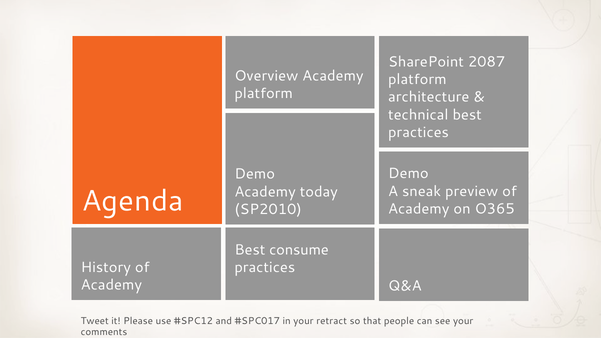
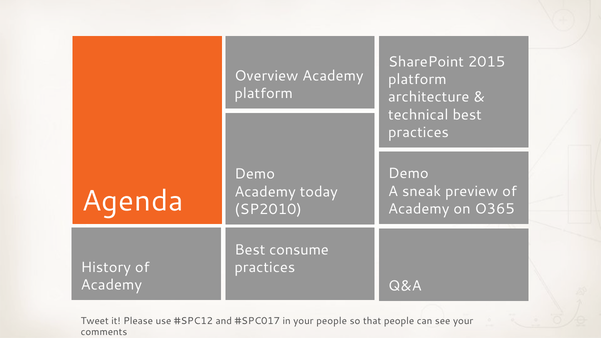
2087: 2087 -> 2015 (487, 62)
your retract: retract -> people (332, 321)
